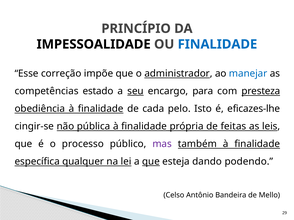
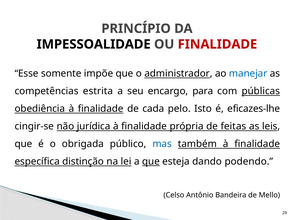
FINALIDADE colour: blue -> red (217, 44)
correção: correção -> somente (61, 74)
estado: estado -> estrita (98, 91)
seu underline: present -> none (135, 91)
presteza: presteza -> públicas (261, 91)
pública: pública -> jurídica (94, 127)
processo: processo -> obrigada (83, 144)
mas colour: purple -> blue (162, 144)
qualquer: qualquer -> distinção (83, 162)
